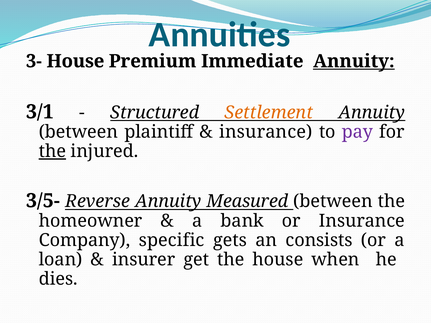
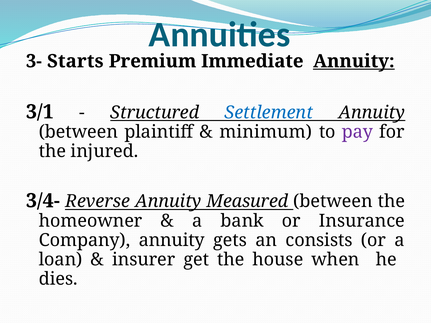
3- House: House -> Starts (75, 61)
Settlement colour: orange -> blue (269, 113)
insurance: insurance -> minimum (266, 132)
the underline: present -> none (52, 151)
3/5-: 3/5- -> 3/4- (43, 201)
Company specific: specific -> annuity (172, 240)
